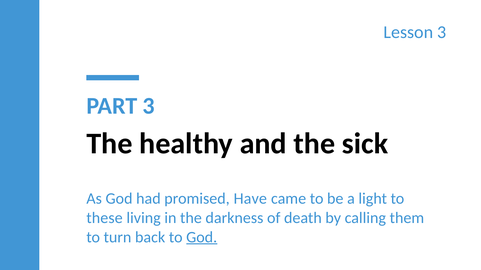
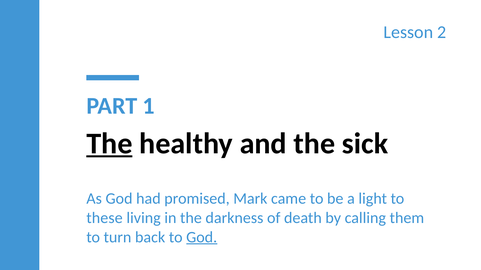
Lesson 3: 3 -> 2 (442, 32)
PART 3: 3 -> 1 (149, 106)
The underline: none -> present (109, 144)
Have: Have -> Mark (250, 199)
